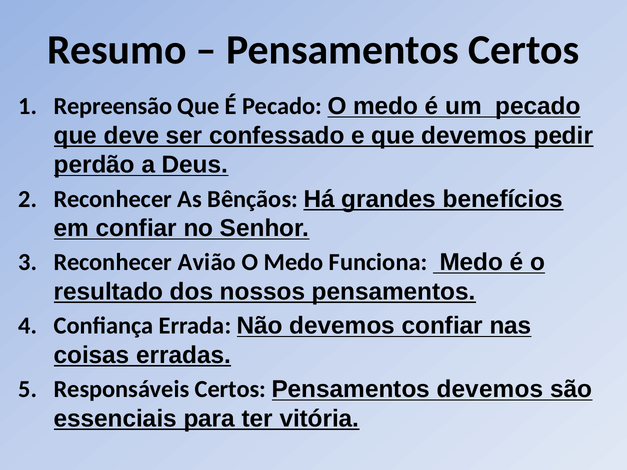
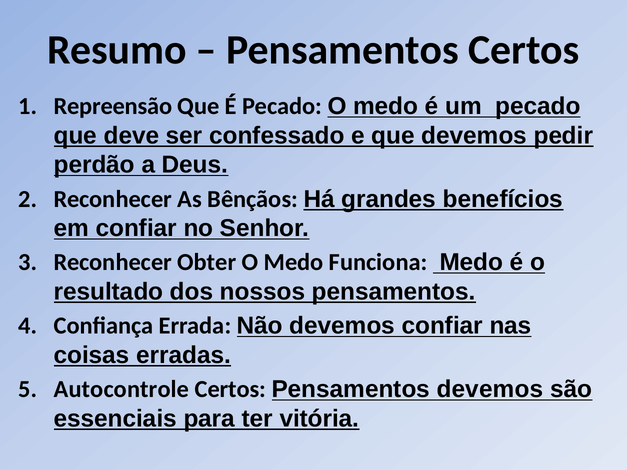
Avião: Avião -> Obter (207, 263)
Responsáveis: Responsáveis -> Autocontrole (121, 389)
